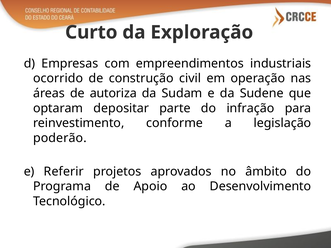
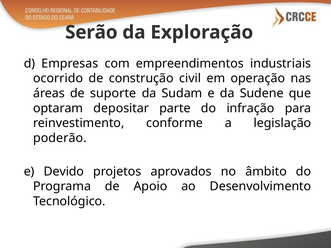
Curto: Curto -> Serão (91, 32)
autoriza: autoriza -> suporte (113, 93)
Referir: Referir -> Devido (64, 172)
